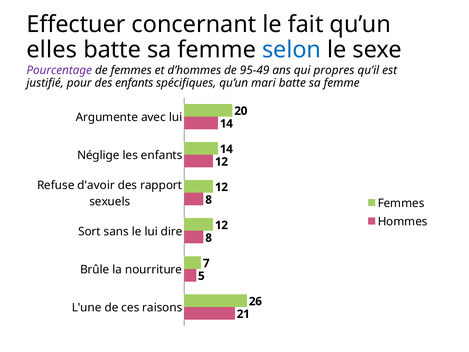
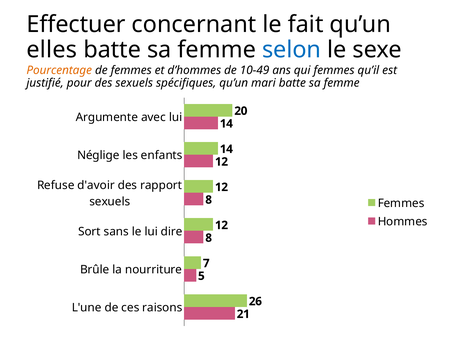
Pourcentage colour: purple -> orange (59, 70)
95-49: 95-49 -> 10-49 (255, 70)
qui propres: propres -> femmes (334, 70)
des enfants: enfants -> sexuels (134, 83)
